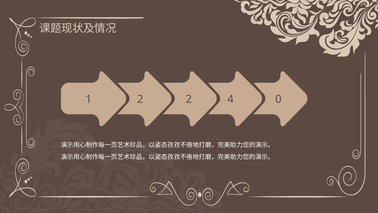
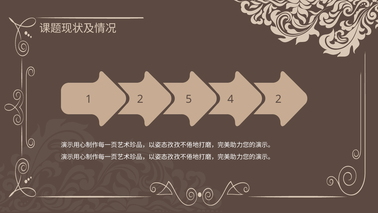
2 2: 2 -> 5 (189, 99)
4 0: 0 -> 2 (278, 99)
